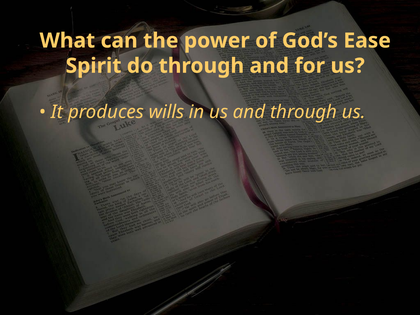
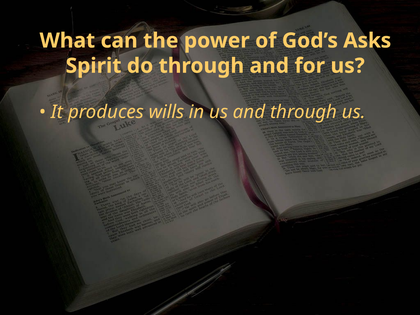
Ease: Ease -> Asks (367, 41)
